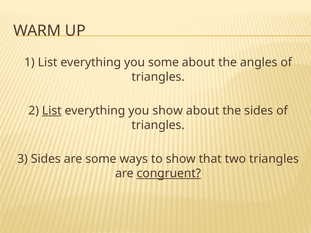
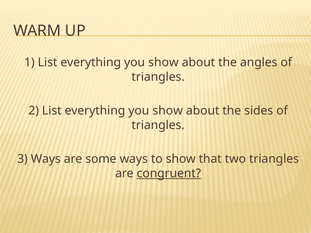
some: some -> show (163, 62)
List underline: present -> none (52, 111)
3 Sides: Sides -> Ways (46, 159)
